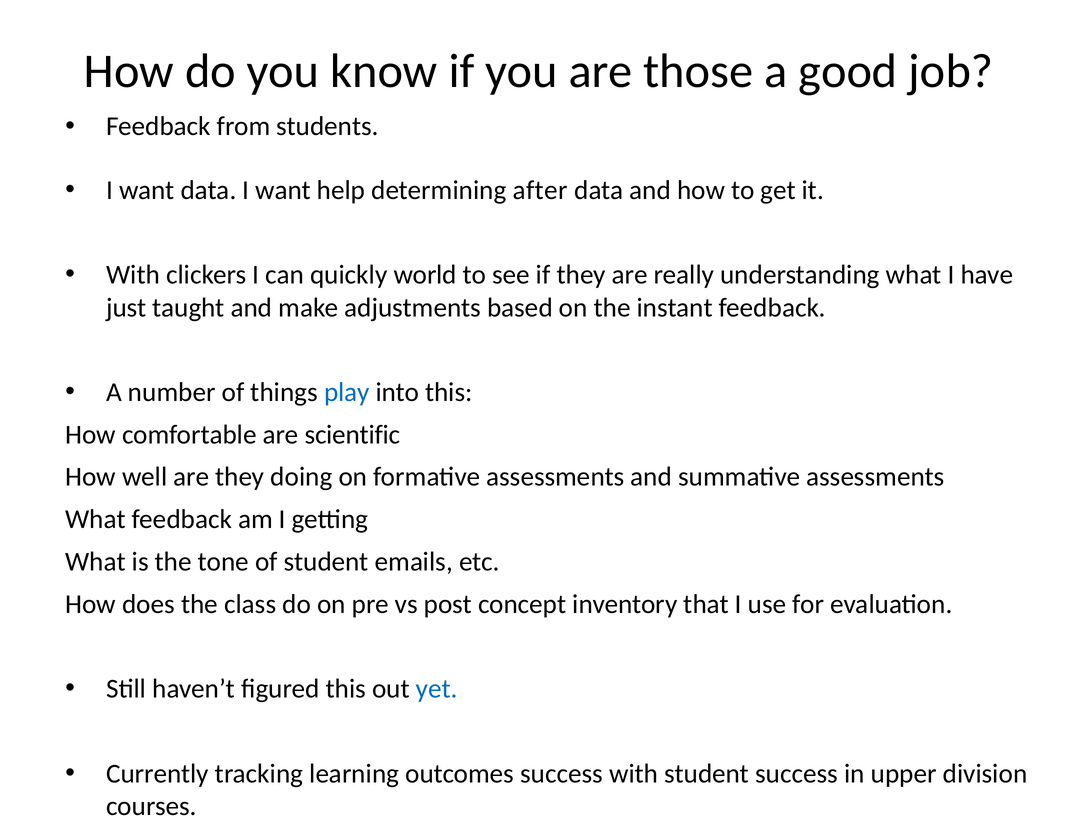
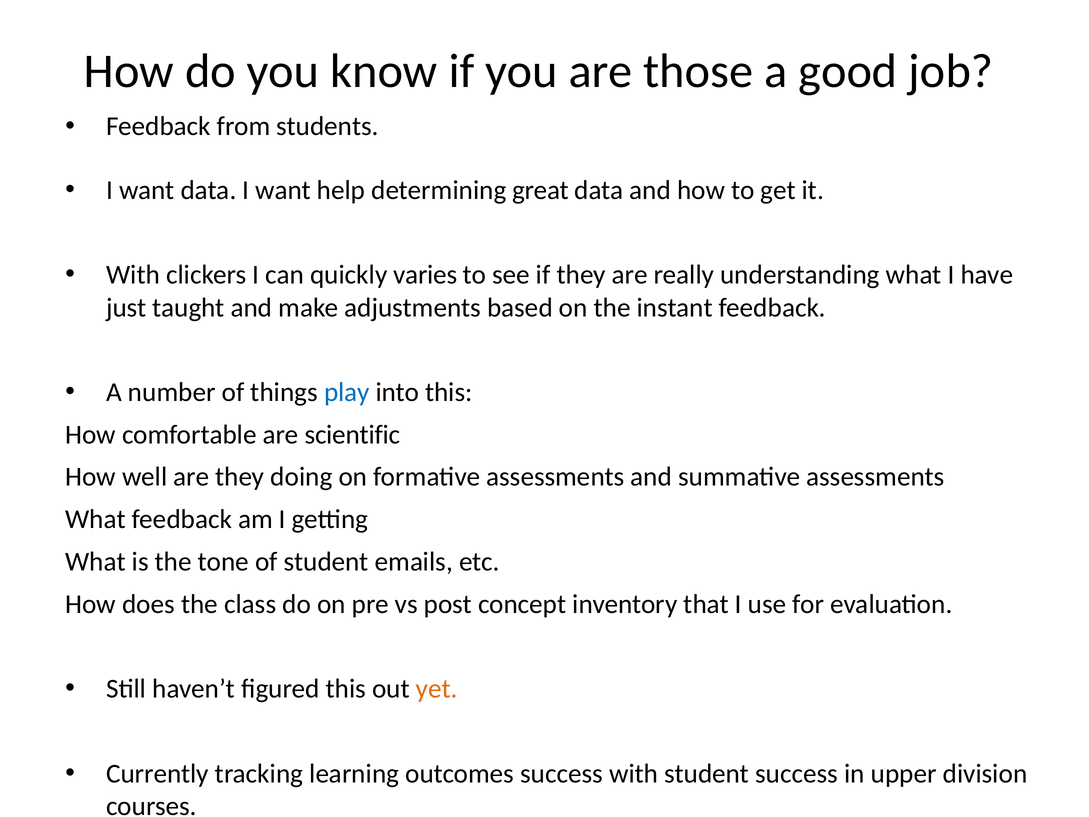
after: after -> great (541, 190)
world: world -> varies (425, 275)
yet colour: blue -> orange (437, 689)
